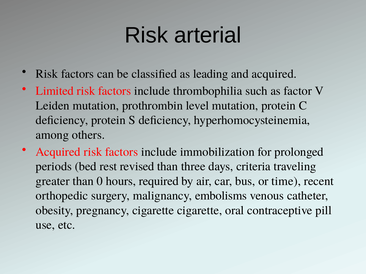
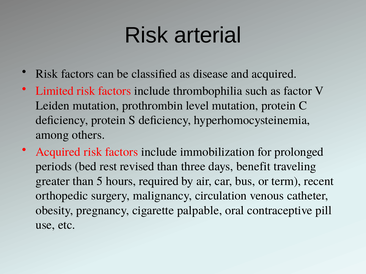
leading: leading -> disease (211, 74)
criteria: criteria -> benefit (253, 167)
0: 0 -> 5 (100, 181)
time: time -> term (286, 181)
embolisms: embolisms -> circulation (221, 196)
cigarette cigarette: cigarette -> palpable (200, 211)
